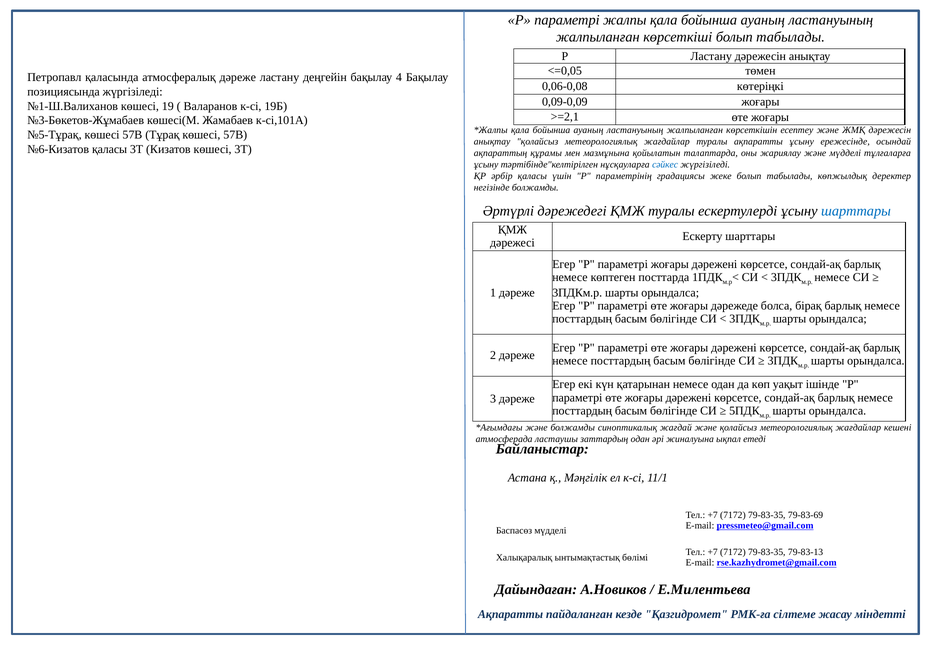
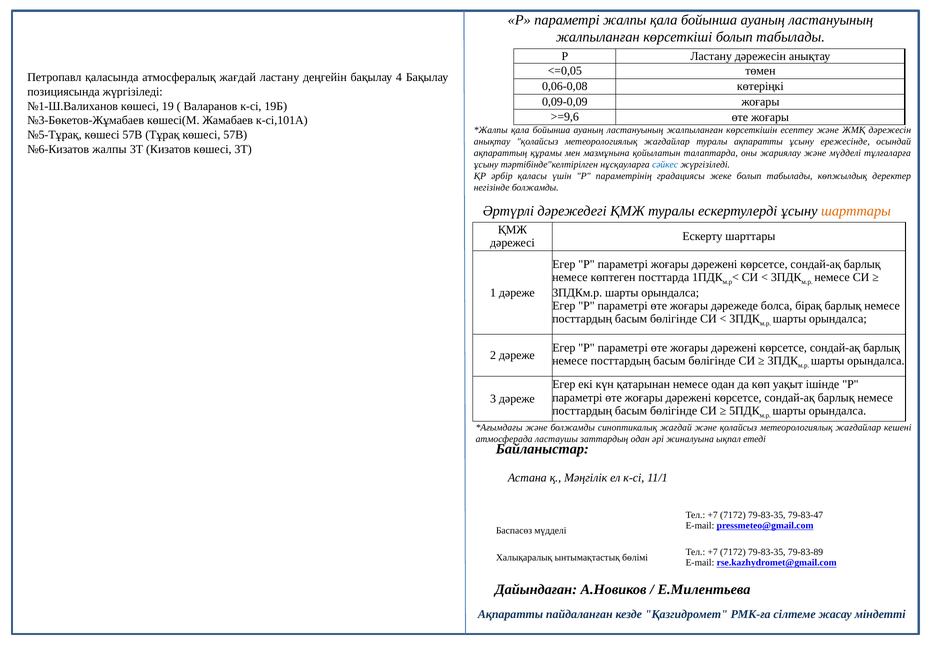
атмосфералық дәреже: дәреже -> жағдай (238, 77)
>=2,1: >=2,1 -> >=9,6 (565, 117)
№6-Кизатов қаласы: қаласы -> жалпы (109, 149)
шарттары colour: blue -> orange (856, 211)
79-83-69: 79-83-69 -> 79-83-47 (806, 515)
79-83-13: 79-83-13 -> 79-83-89 (806, 552)
